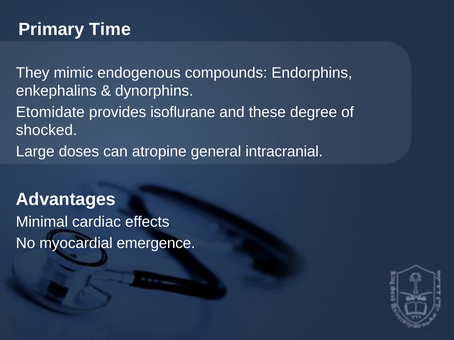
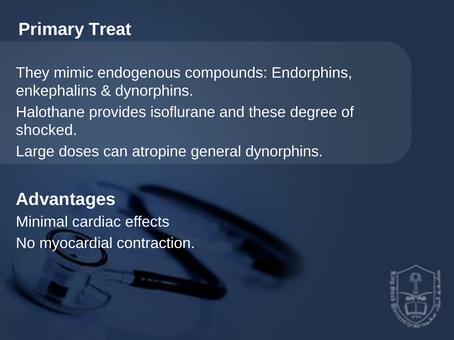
Time: Time -> Treat (110, 29)
Etomidate: Etomidate -> Halothane (50, 112)
general intracranial: intracranial -> dynorphins (284, 152)
emergence: emergence -> contraction (156, 243)
